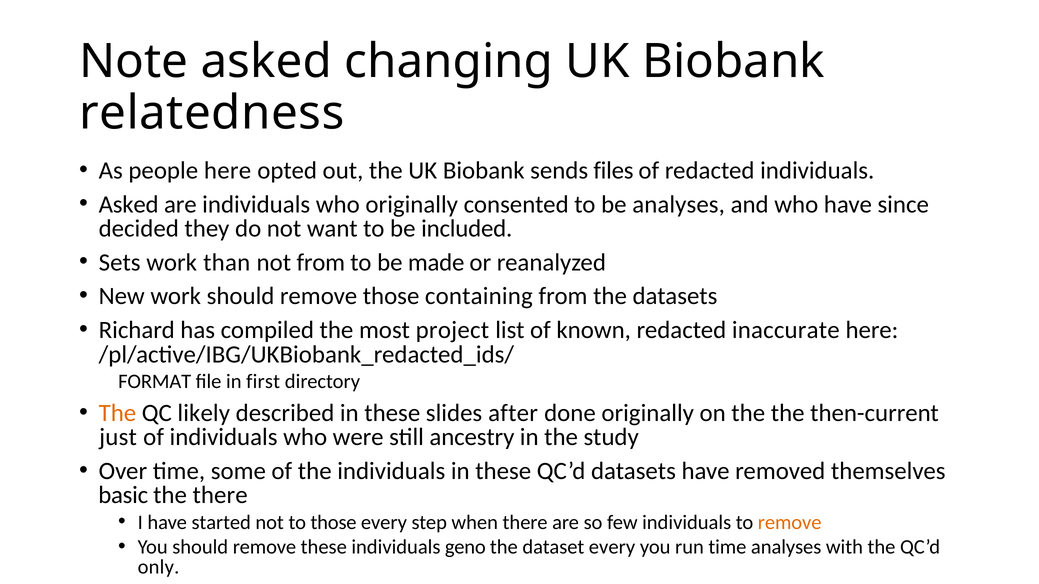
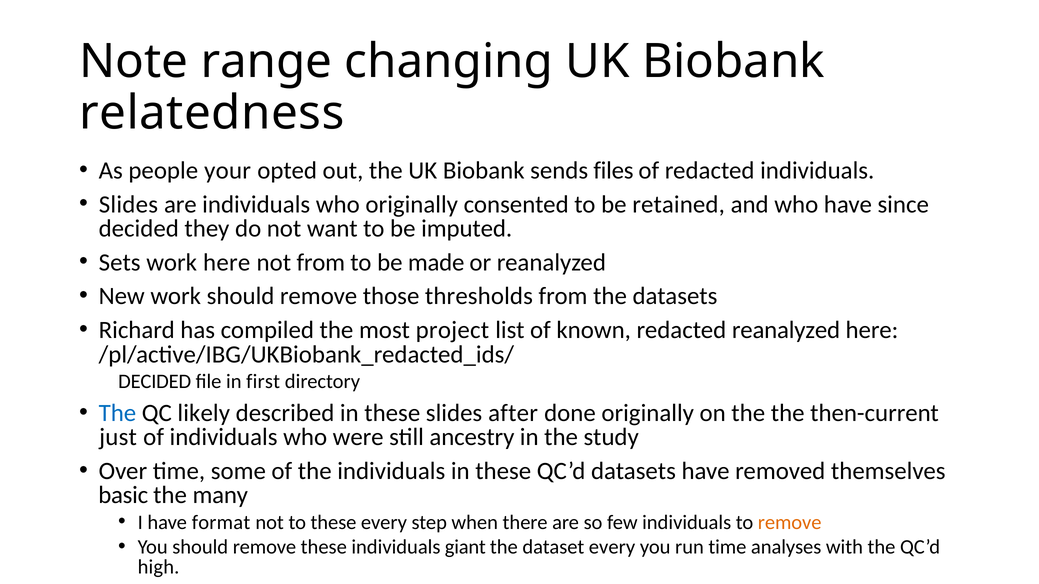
Note asked: asked -> range (266, 62)
people here: here -> your (228, 171)
Asked: Asked -> Slides (128, 205)
be analyses: analyses -> retained (679, 205)
included: included -> imputed (467, 229)
work than: than -> here (227, 263)
containing: containing -> thresholds (479, 296)
redacted inaccurate: inaccurate -> reanalyzed (786, 330)
FORMAT: FORMAT -> DECIDED (155, 382)
The colour: orange -> blue (117, 413)
the there: there -> many (220, 496)
started: started -> format (221, 523)
to those: those -> these (334, 523)
geno: geno -> giant (465, 547)
only: only -> high (159, 567)
